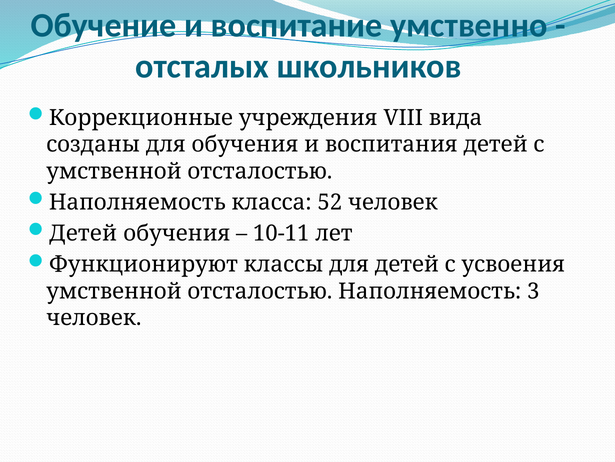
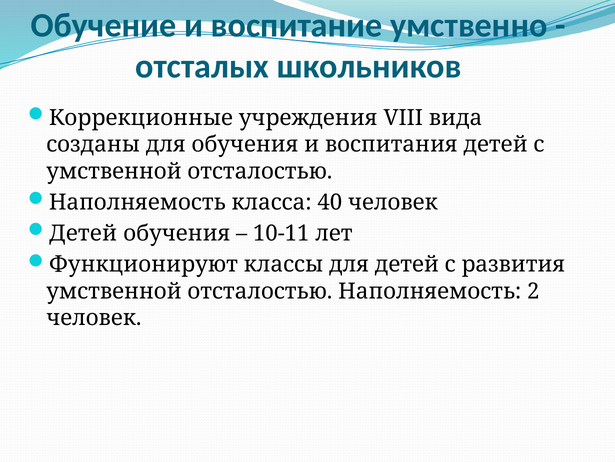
52: 52 -> 40 (330, 202)
усвоения: усвоения -> развития (513, 264)
3: 3 -> 2 (533, 291)
